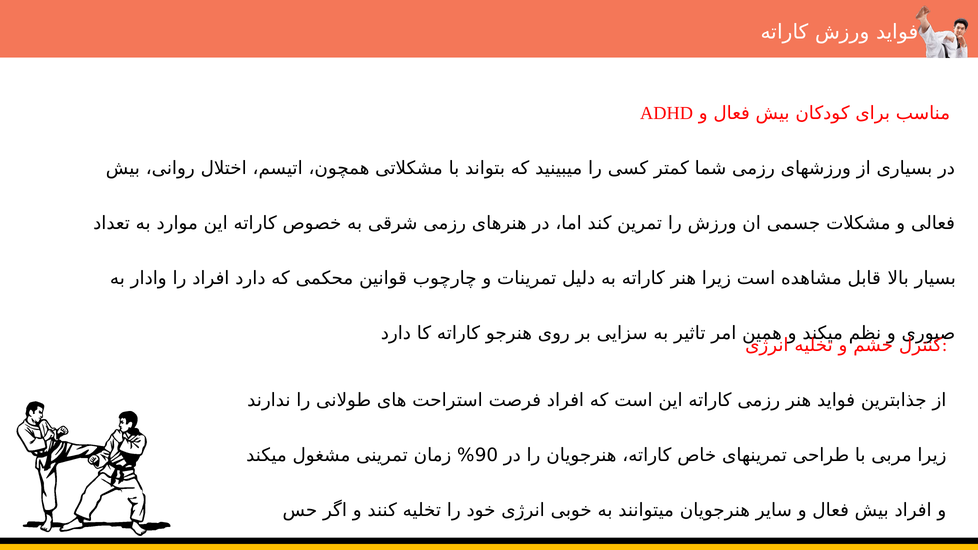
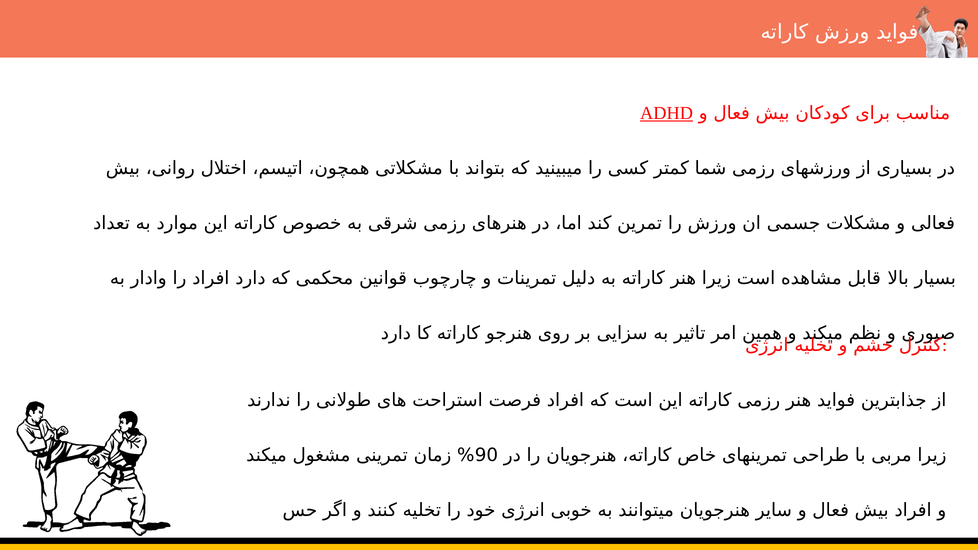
ADHD underline: none -> present (667, 113)
